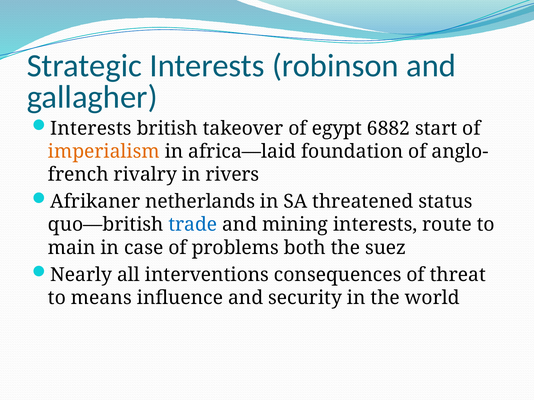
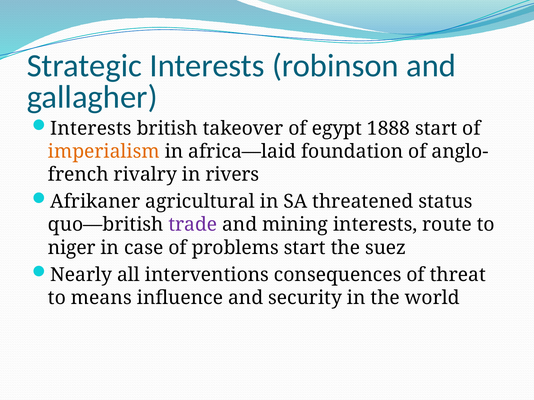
6882: 6882 -> 1888 (388, 129)
netherlands: netherlands -> agricultural (200, 202)
trade colour: blue -> purple (193, 225)
main: main -> niger (72, 248)
problems both: both -> start (305, 248)
